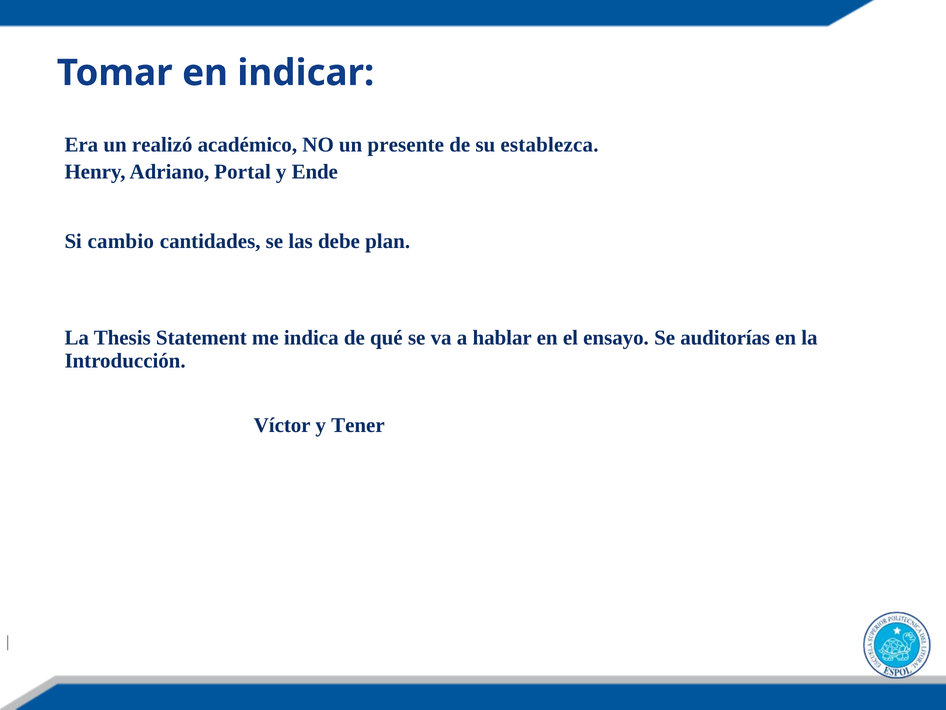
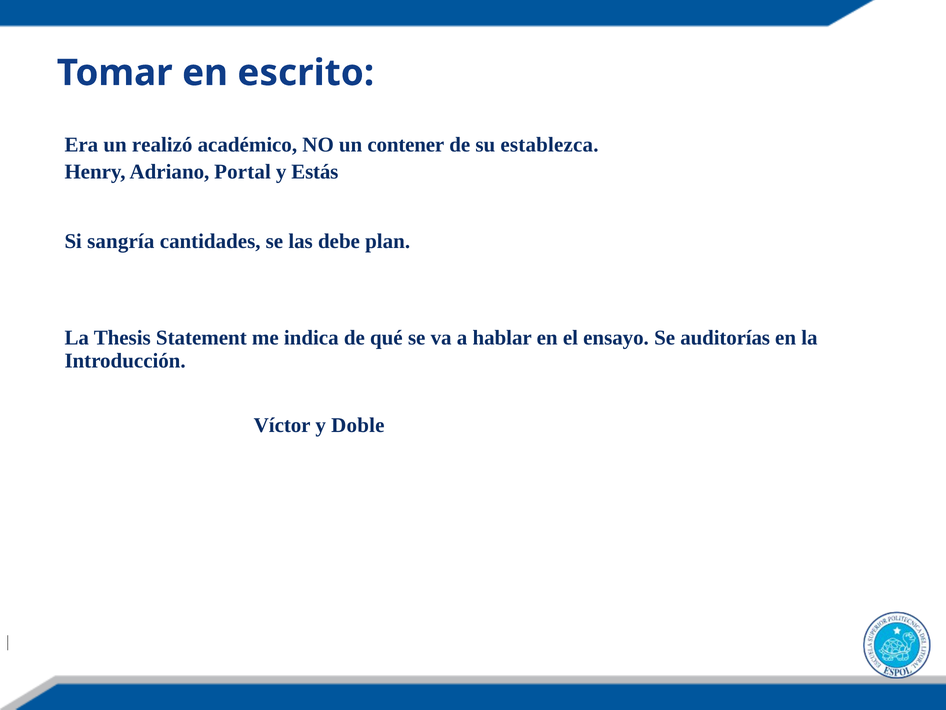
indicar: indicar -> escrito (306, 73)
presente: presente -> contener (406, 145)
Ende: Ende -> Estás (315, 172)
cambio: cambio -> sangría (121, 241)
Tener: Tener -> Doble (358, 425)
